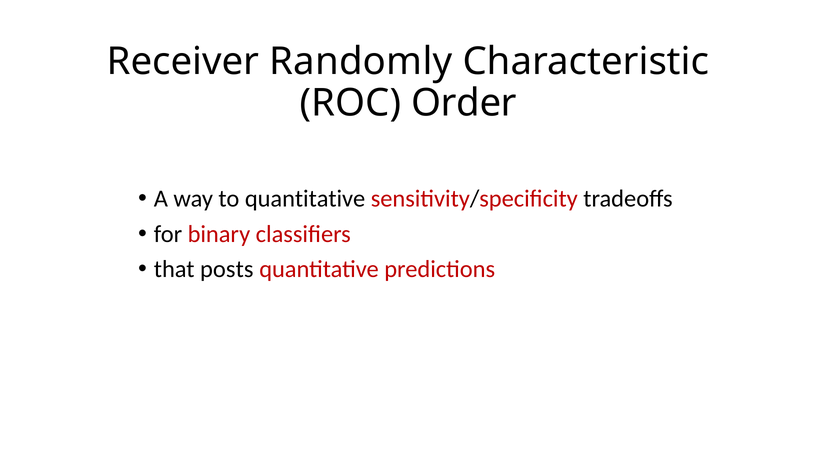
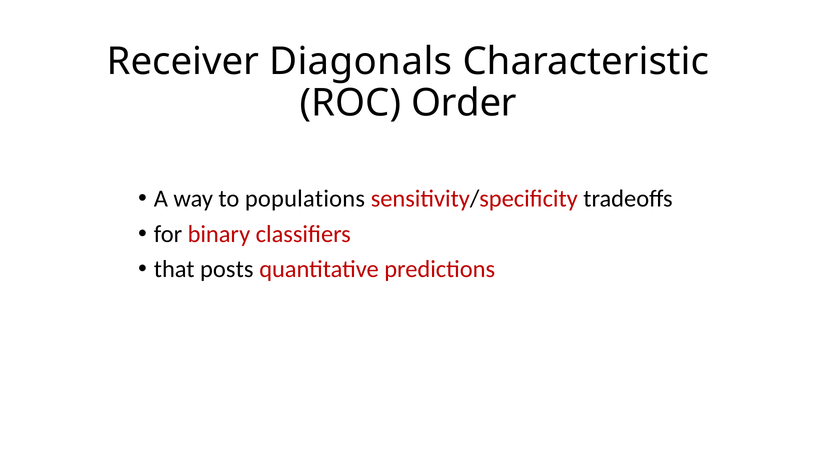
Randomly: Randomly -> Diagonals (361, 62)
to quantitative: quantitative -> populations (305, 199)
